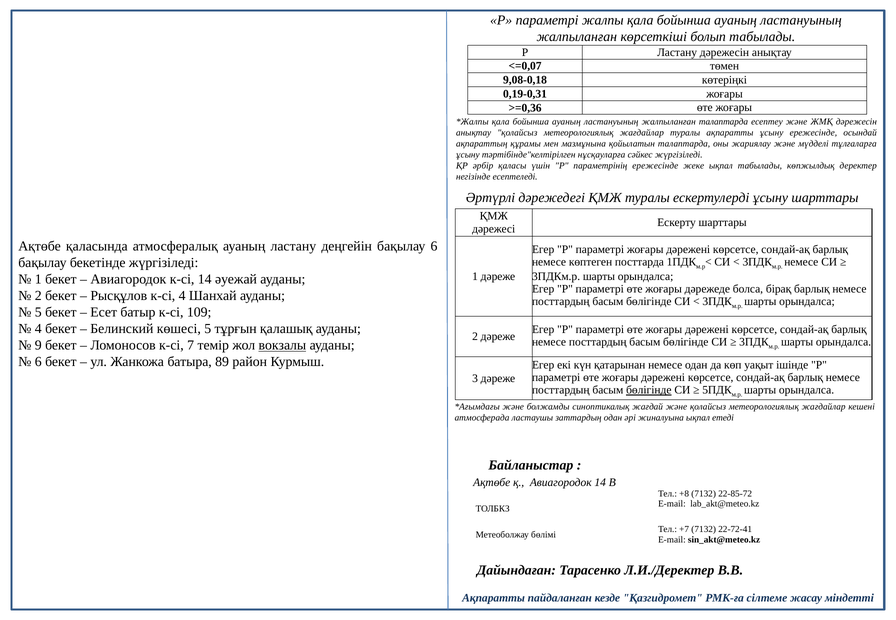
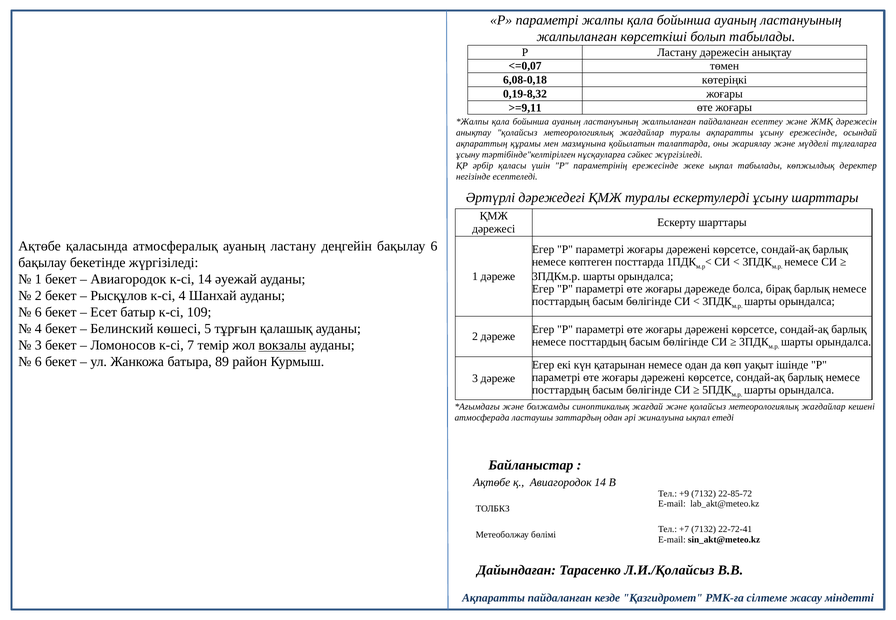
9,08-0,18: 9,08-0,18 -> 6,08-0,18 (525, 80)
0,19-0,31: 0,19-0,31 -> 0,19-8,32 (525, 94)
>=0,36: >=0,36 -> >=9,11 (525, 108)
жалпыланған талаптарда: талаптарда -> пайдаланған (723, 122)
5: 5 -> 6 (38, 312)
9: 9 -> 3 (38, 345)
бөлігінде underline: present -> none (649, 390)
+8: +8 -> +9 (684, 494)
Л.И./Деректер: Л.И./Деректер -> Л.И./Қолайсыз (669, 571)
